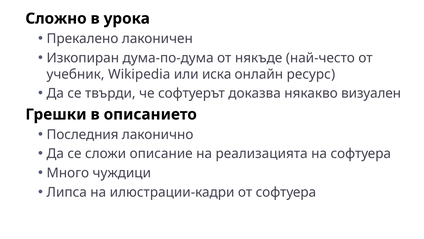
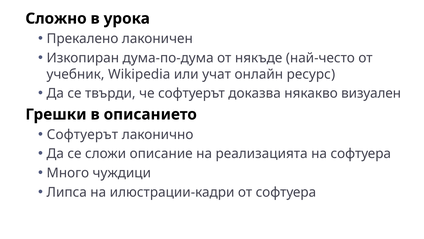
иска: иска -> учат (217, 74)
Последния: Последния -> Софтуерът (82, 134)
